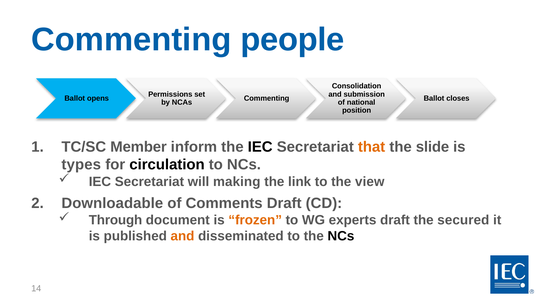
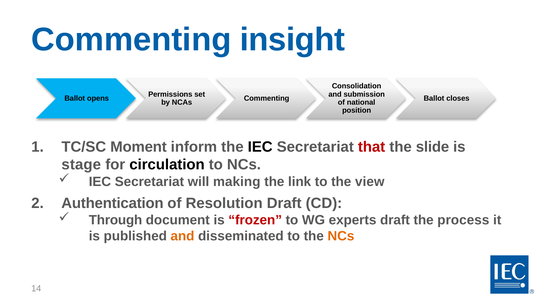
people: people -> insight (292, 40)
Member: Member -> Moment (139, 147)
that colour: orange -> red (372, 147)
types: types -> stage (81, 164)
Downloadable: Downloadable -> Authentication (112, 203)
Comments: Comments -> Resolution (224, 203)
frozen colour: orange -> red (255, 220)
secured: secured -> process (463, 220)
NCs colour: black -> orange (341, 236)
